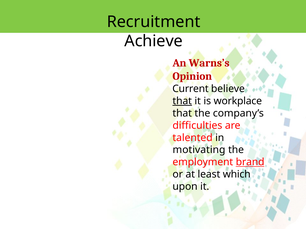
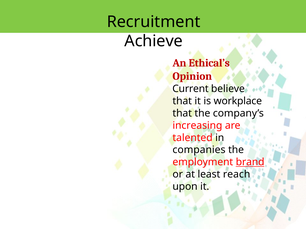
Warns’s: Warns’s -> Ethical’s (209, 63)
that underline: present -> none (182, 101)
difficulties: difficulties -> increasing (197, 126)
motivating: motivating -> companies (199, 150)
which: which -> reach (237, 175)
